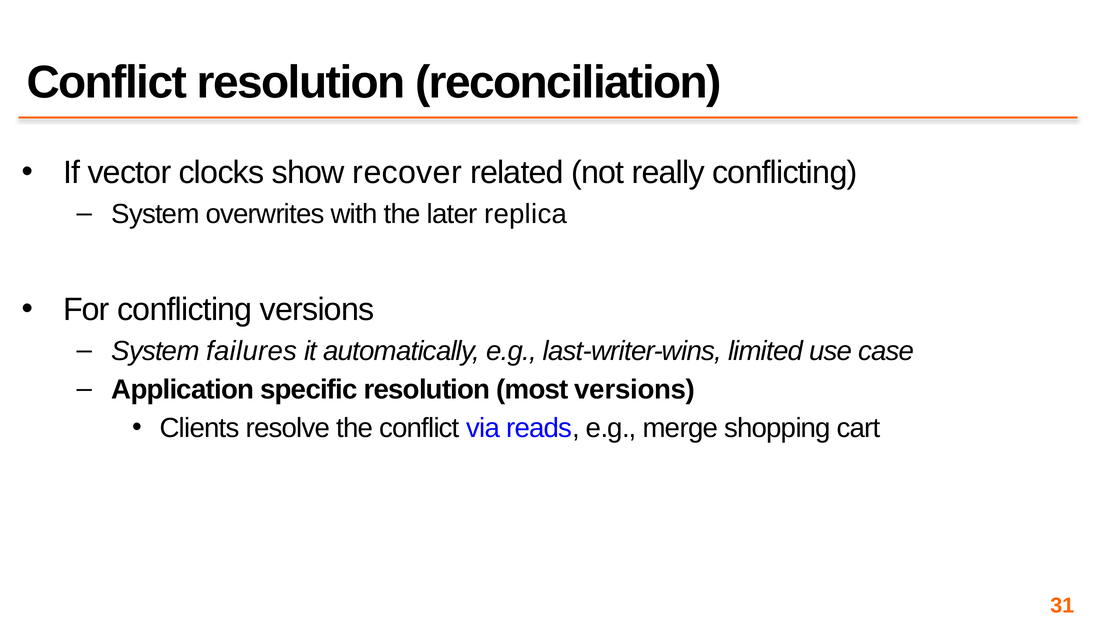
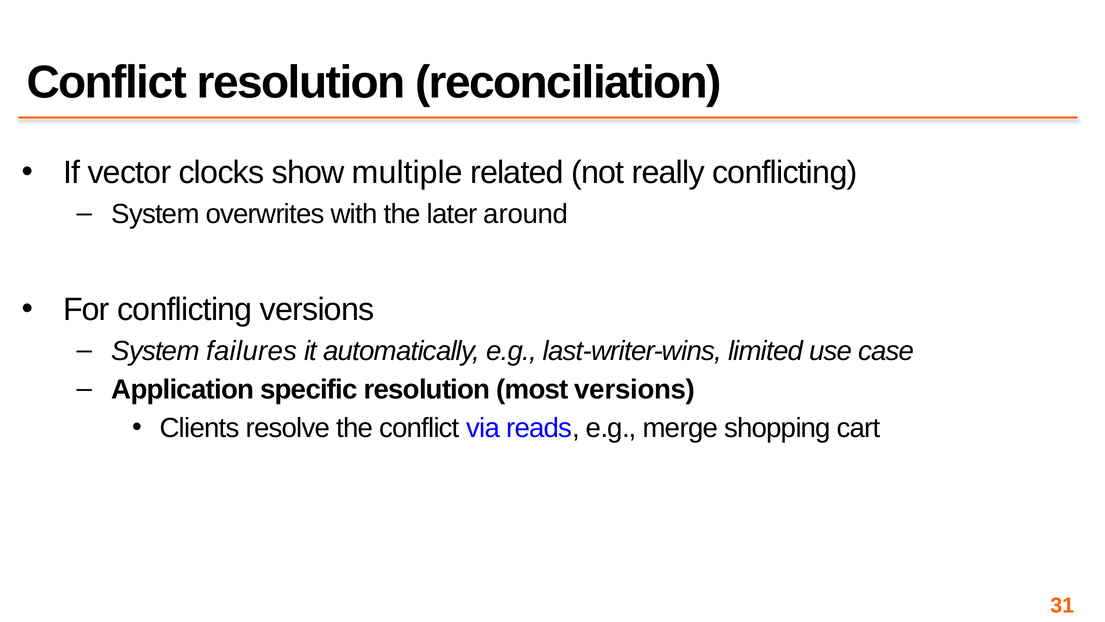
recover: recover -> multiple (407, 173)
replica: replica -> around (526, 214)
